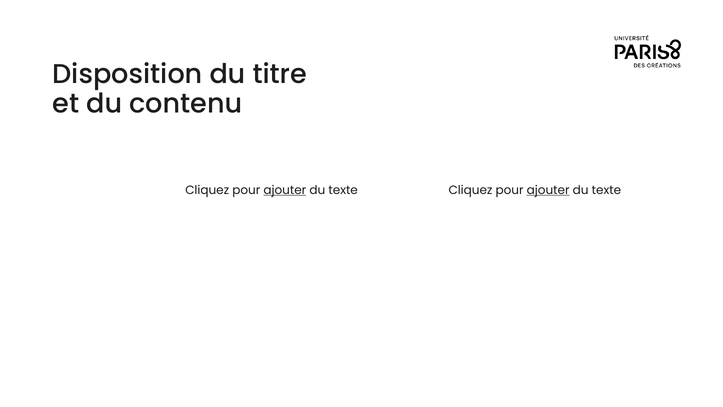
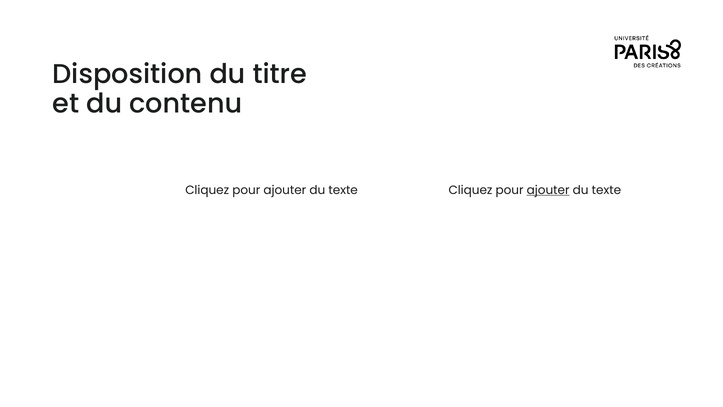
ajouter underline: present -> none (285, 190)
